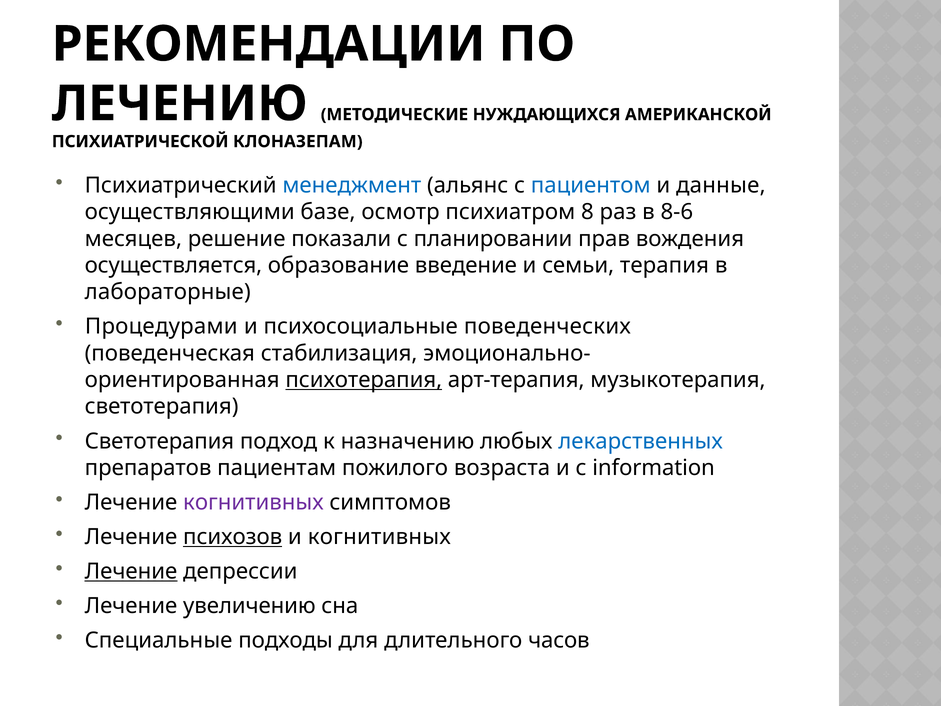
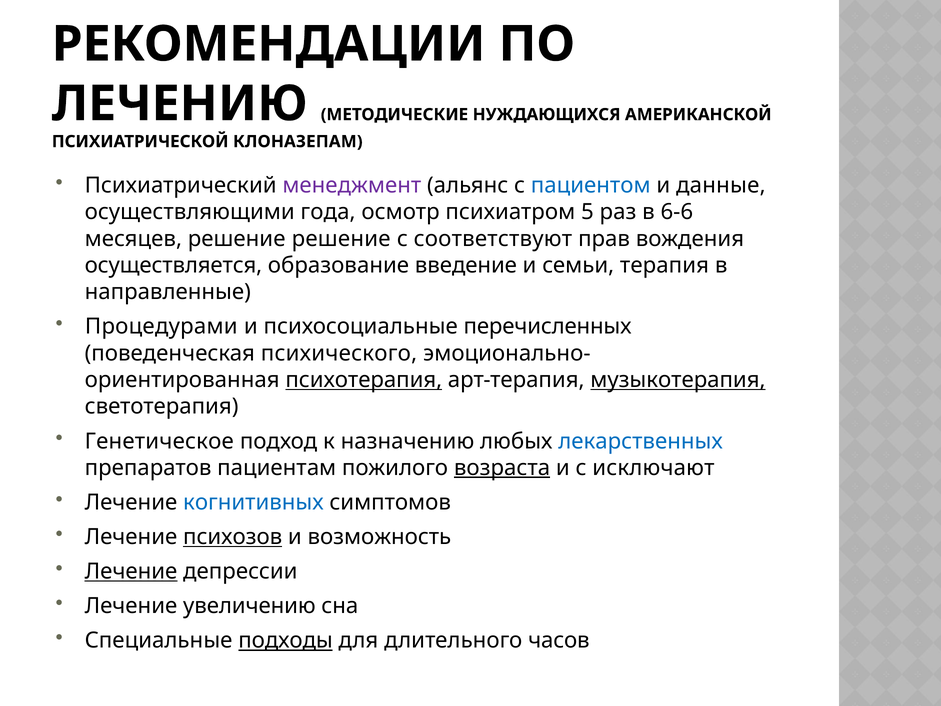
менеджмент colour: blue -> purple (352, 185)
базе: базе -> года (328, 212)
8: 8 -> 5 (587, 212)
8-6: 8-6 -> 6-6 (677, 212)
решение показали: показали -> решение (341, 239)
планировании: планировании -> соответствуют (493, 239)
лабораторные: лабораторные -> направленные (168, 292)
поведенческих: поведенческих -> перечисленных (548, 326)
стабилизация: стабилизация -> психического (339, 353)
музыкотерапия underline: none -> present (678, 380)
Светотерапия: Светотерапия -> Генетическое (159, 441)
возраста underline: none -> present (502, 468)
information: information -> исключают (653, 468)
когнитивных colour: purple -> blue (253, 502)
и когнитивных: когнитивных -> возможность (379, 537)
подходы underline: none -> present (286, 640)
